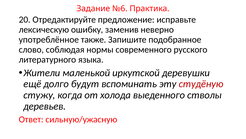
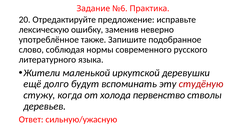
выеденного: выеденного -> первенство (159, 95)
